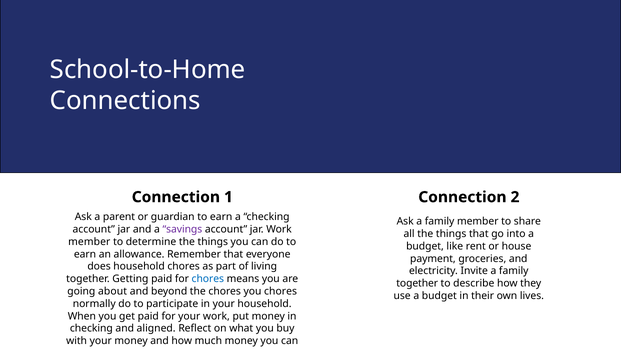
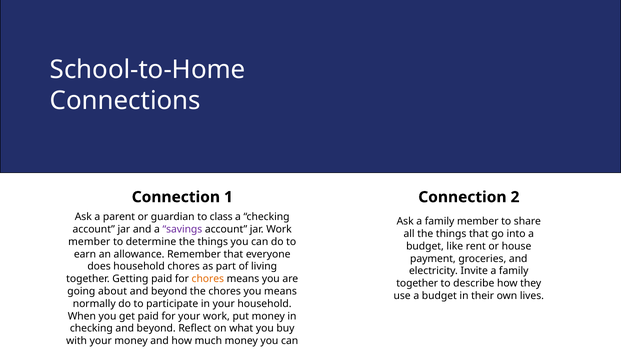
guardian to earn: earn -> class (221, 217)
chores colour: blue -> orange (208, 279)
you chores: chores -> means (281, 292)
checking and aligned: aligned -> beyond (156, 329)
